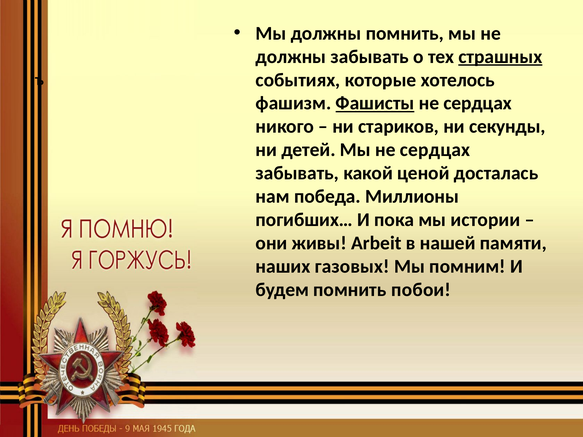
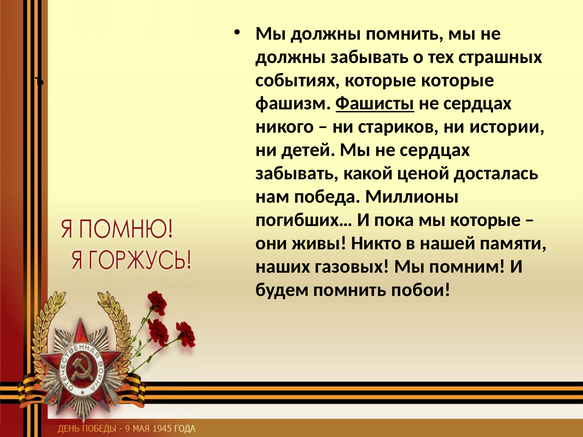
страшных underline: present -> none (500, 57)
которые хотелось: хотелось -> которые (458, 80)
секунды: секунды -> истории (507, 127)
мы истории: истории -> которые (486, 220)
Arbeit: Arbeit -> Никто (376, 243)
